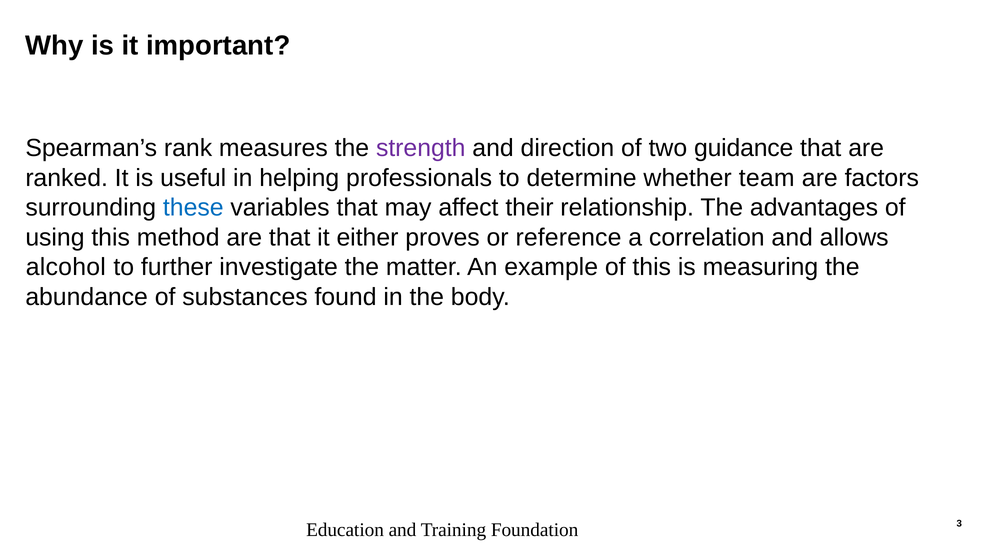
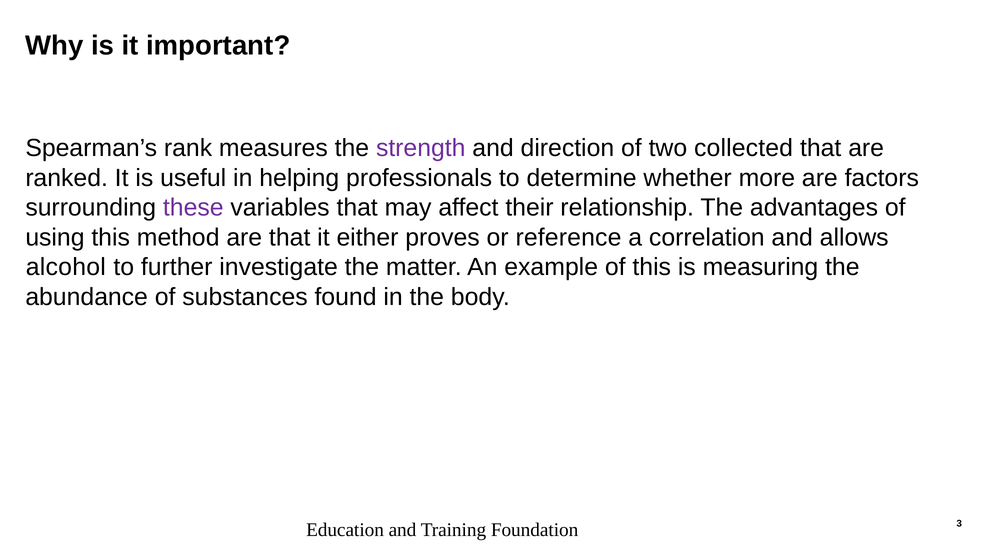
guidance: guidance -> collected (744, 148)
team: team -> more (767, 178)
these colour: blue -> purple (193, 208)
